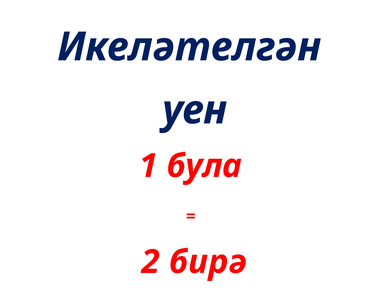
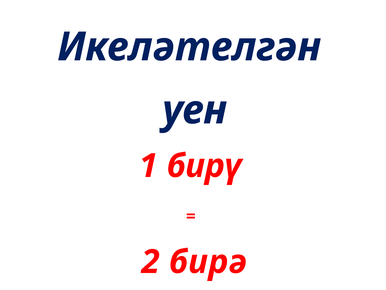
була: була -> бирү (204, 166)
